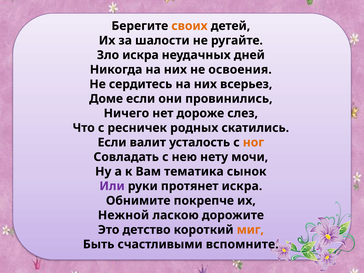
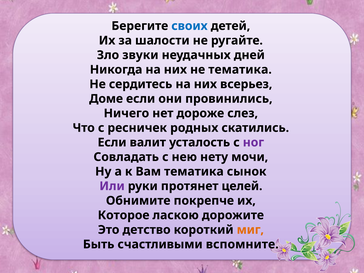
своих colour: orange -> blue (189, 26)
Зло искра: искра -> звуки (140, 55)
не освоения: освоения -> тематика (240, 70)
ног colour: orange -> purple (253, 142)
протянет искра: искра -> целей (242, 186)
Нежной: Нежной -> Которое (124, 215)
